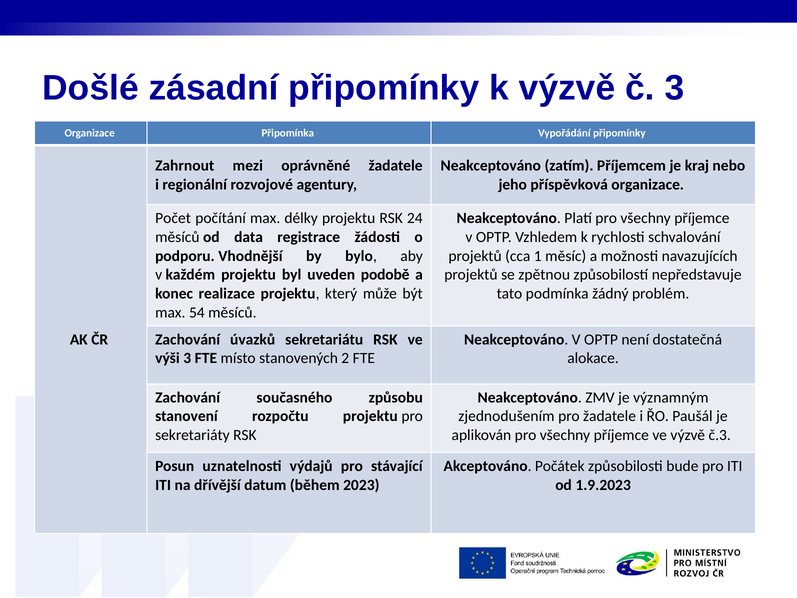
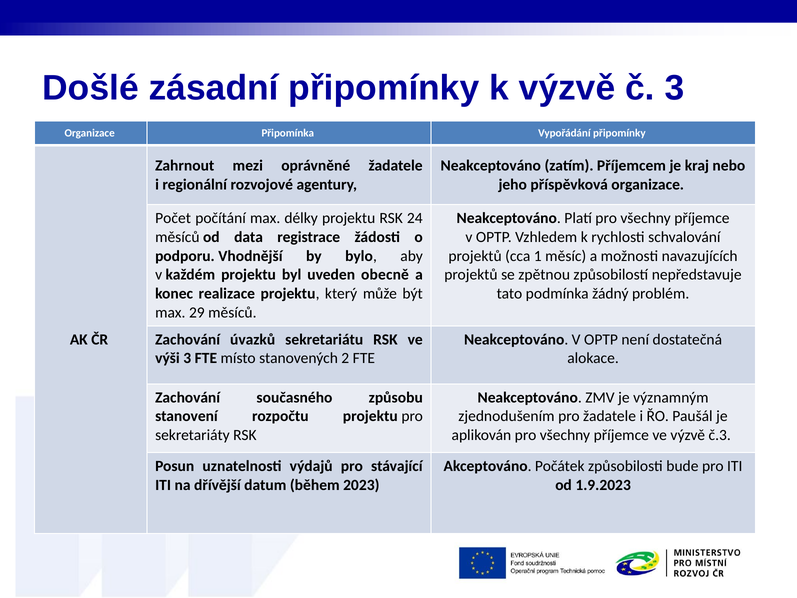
podobě: podobě -> obecně (385, 275)
54: 54 -> 29 (197, 312)
